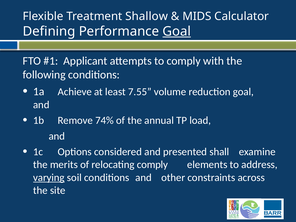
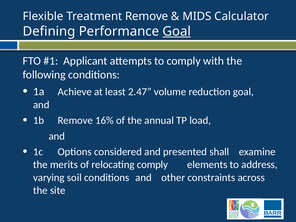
Treatment Shallow: Shallow -> Remove (147, 16)
7.55: 7.55 -> 2.47 (140, 92)
74%: 74% -> 16% (104, 120)
varying underline: present -> none (49, 177)
